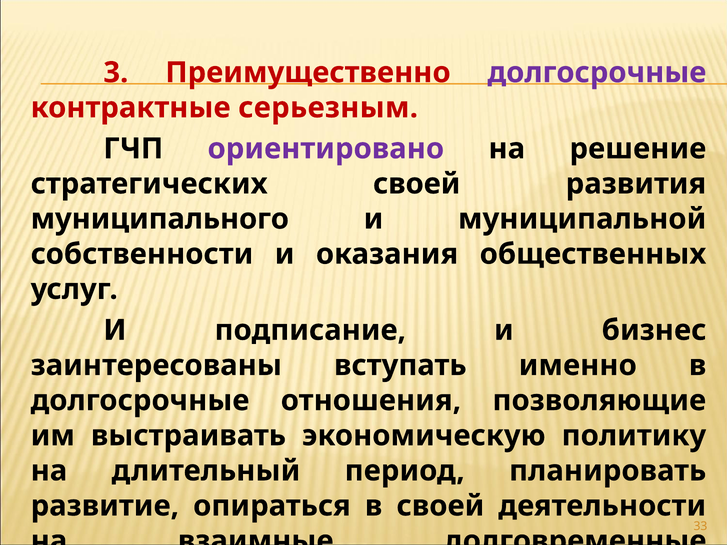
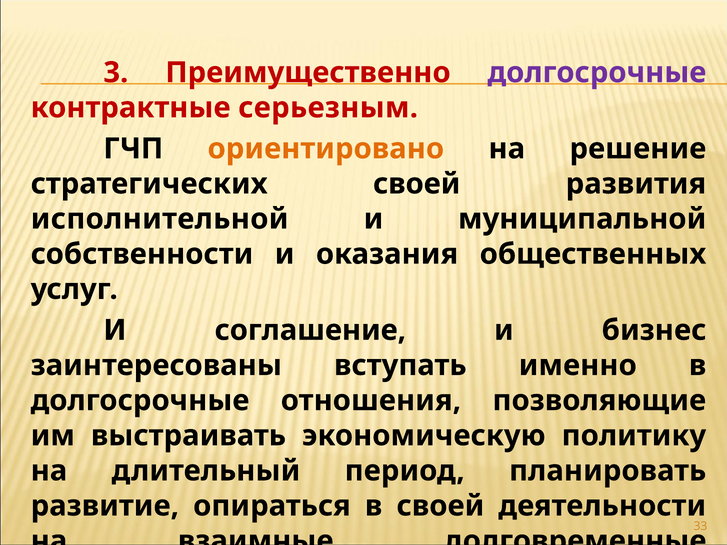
ориентировано colour: purple -> orange (326, 149)
муниципального: муниципального -> исполнительной (160, 219)
подписание: подписание -> соглашение (310, 330)
